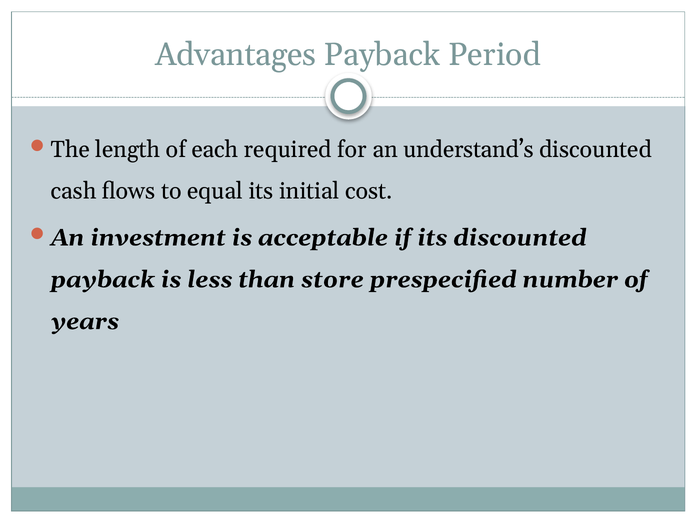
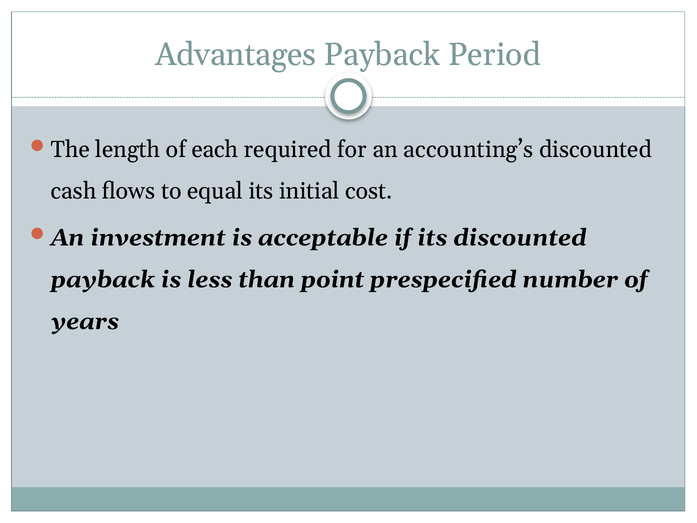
understand’s: understand’s -> accounting’s (468, 149)
store: store -> point (333, 279)
